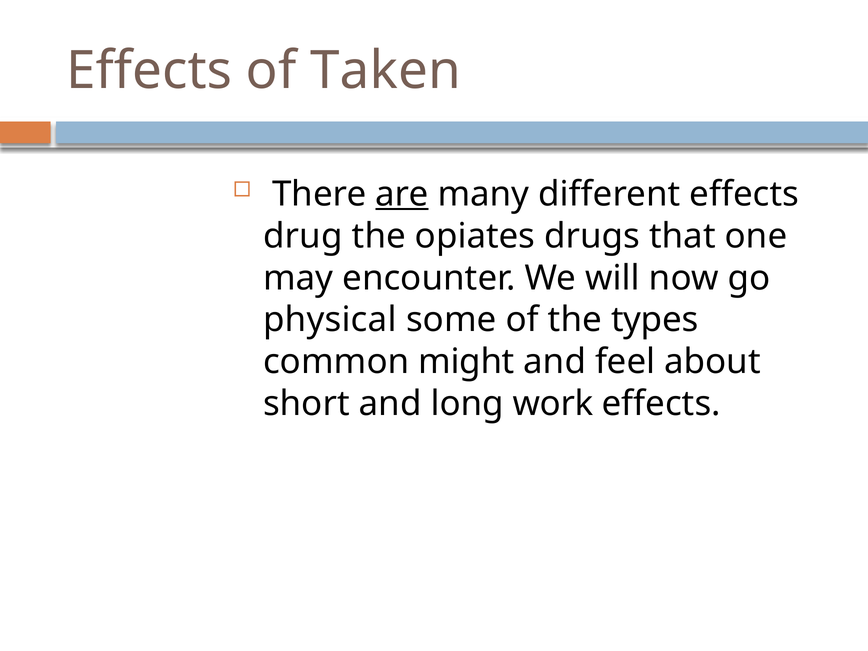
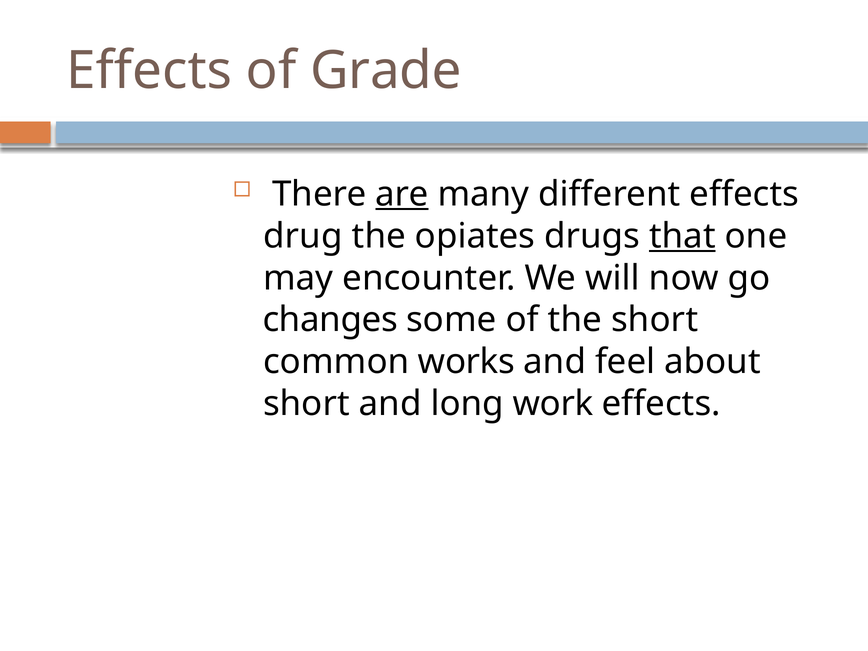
Taken: Taken -> Grade (386, 71)
that underline: none -> present (682, 236)
physical: physical -> changes (330, 320)
the types: types -> short (655, 320)
might: might -> works (466, 362)
